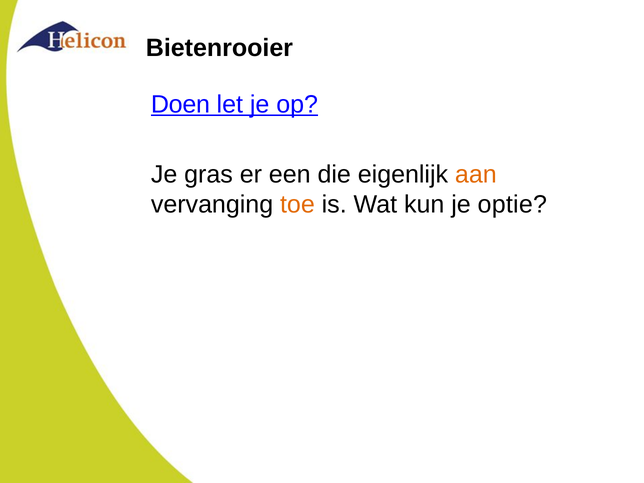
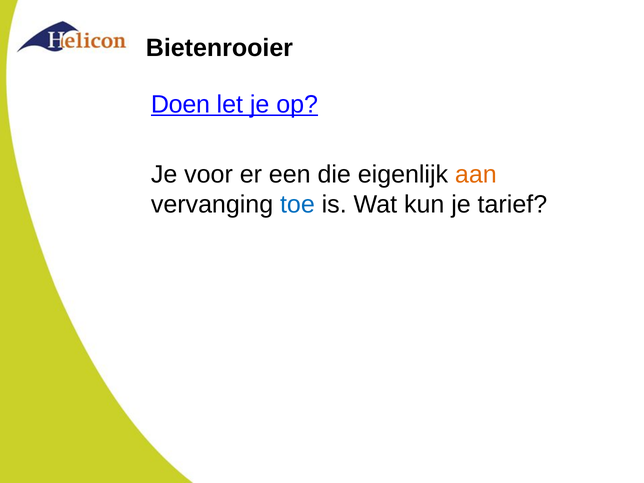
gras: gras -> voor (209, 174)
toe colour: orange -> blue (297, 205)
optie: optie -> tarief (512, 205)
